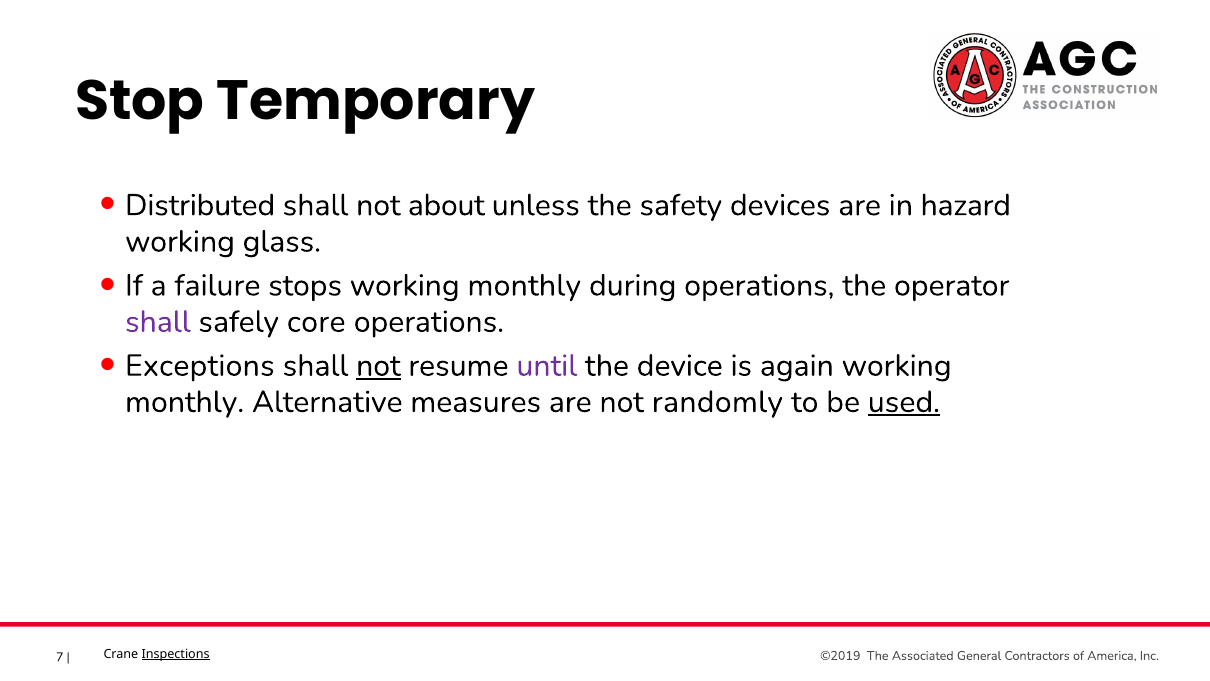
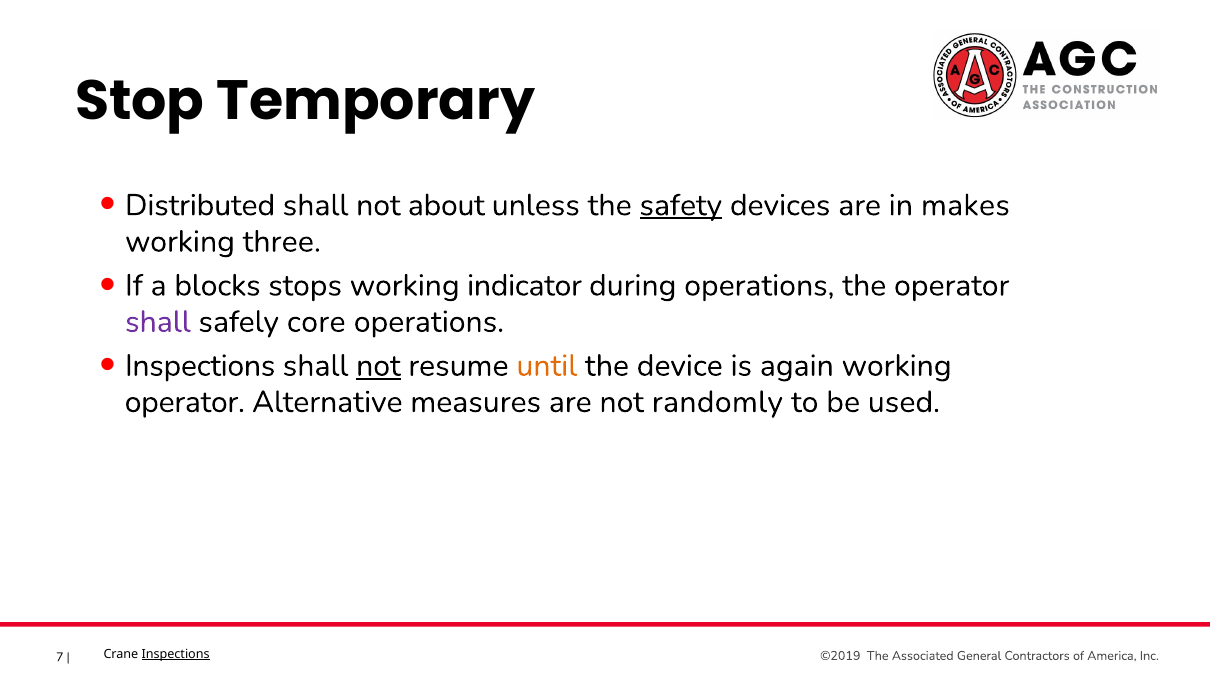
safety underline: none -> present (681, 205)
hazard: hazard -> makes (965, 205)
glass: glass -> three (282, 241)
failure: failure -> blocks (218, 285)
stops working monthly: monthly -> indicator (525, 285)
Exceptions: Exceptions -> Inspections (200, 365)
until colour: purple -> orange (547, 365)
monthly: monthly -> operator (185, 402)
used underline: present -> none (904, 402)
